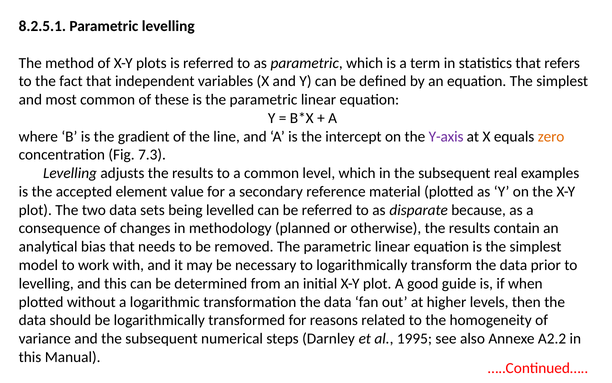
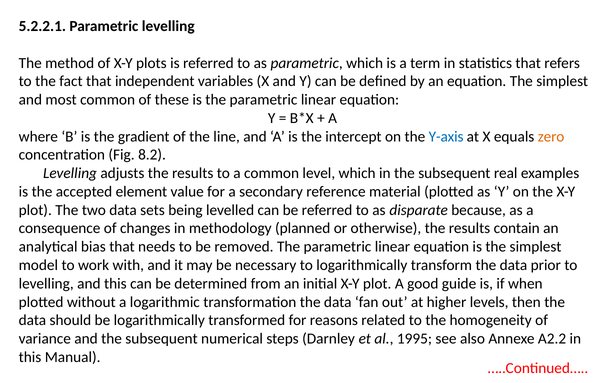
8.2.5.1: 8.2.5.1 -> 5.2.2.1 (42, 26)
Y-axis colour: purple -> blue (446, 136)
7.3: 7.3 -> 8.2 (152, 155)
